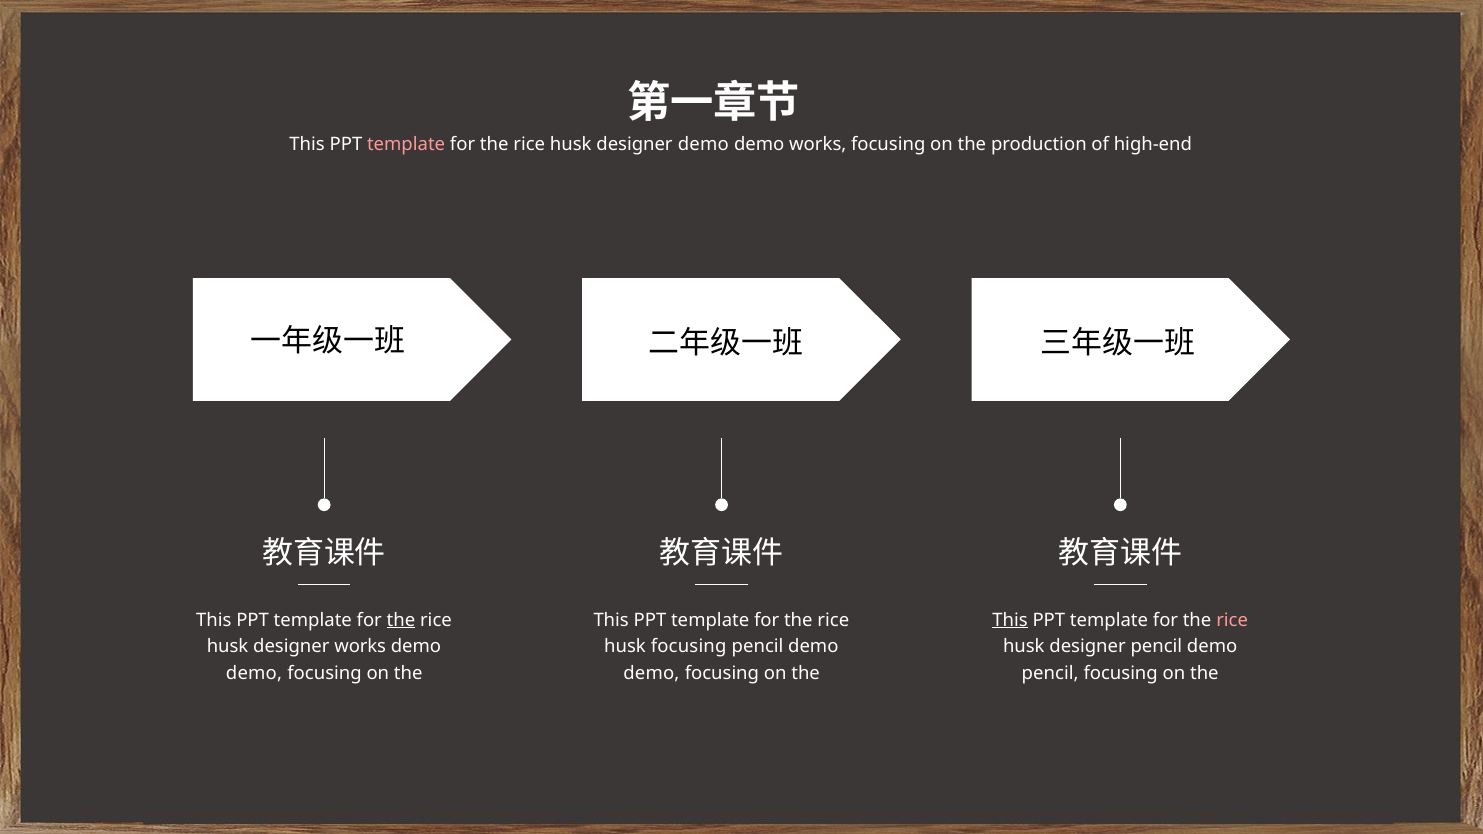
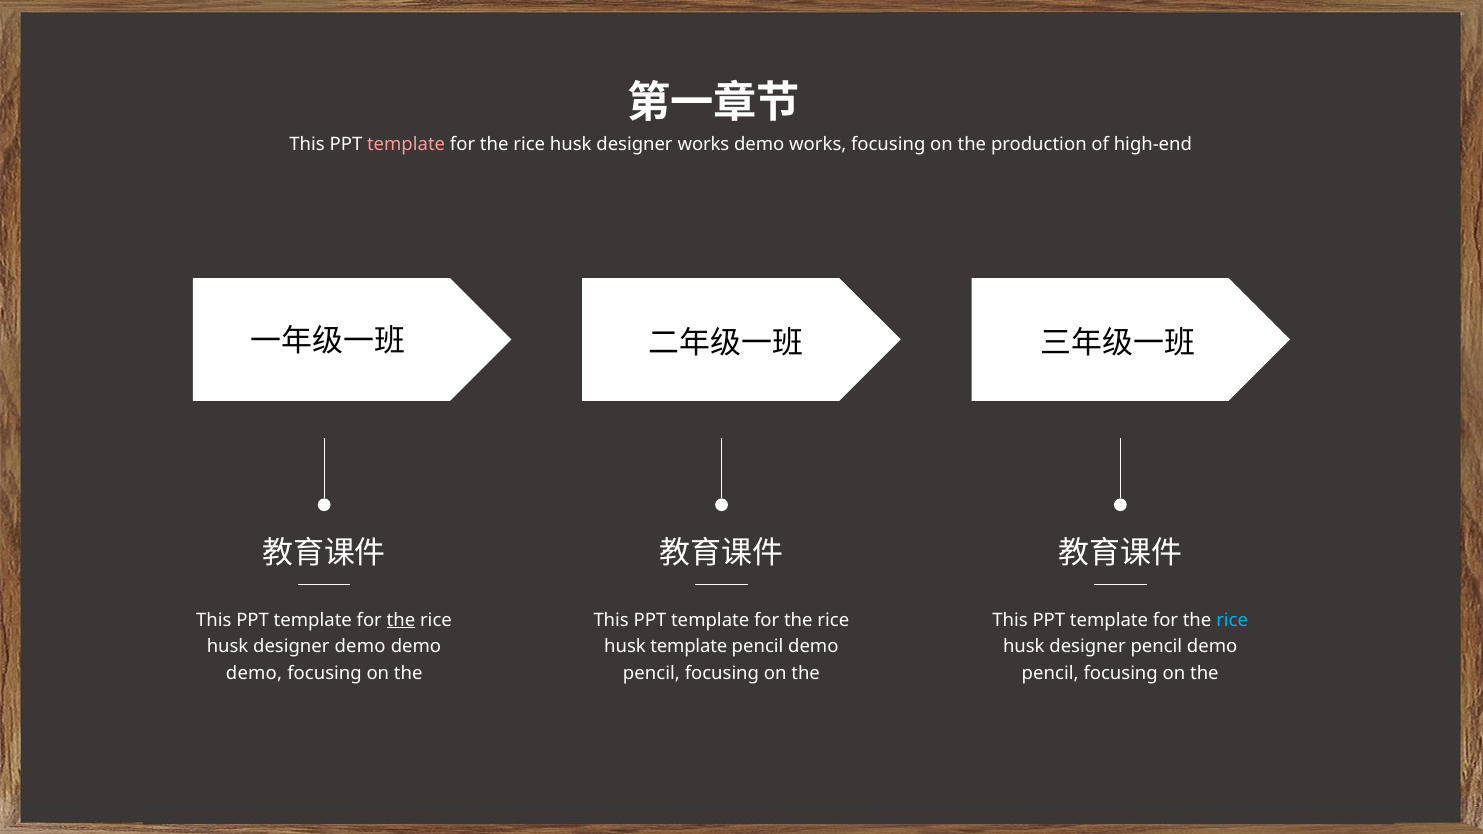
designer demo: demo -> works (703, 144)
This underline: present -> none (1010, 620)
rice colour: pink -> light blue (1232, 620)
designer works: works -> demo (360, 647)
husk focusing: focusing -> template (689, 647)
demo: demo -> pencil (651, 673)
